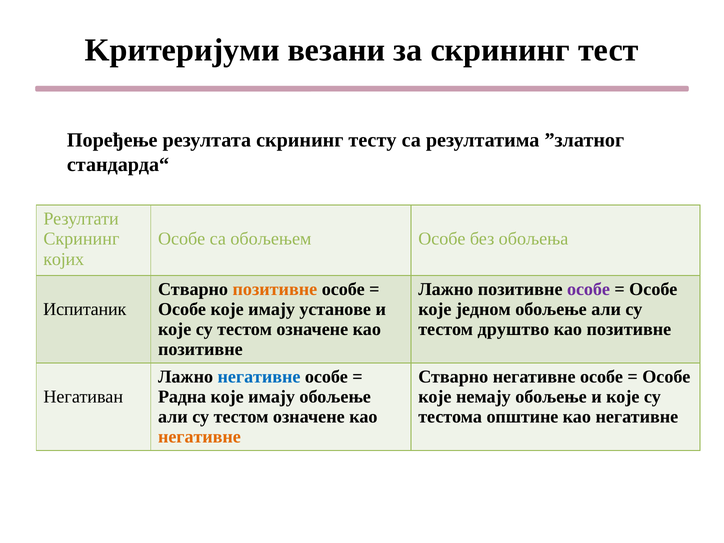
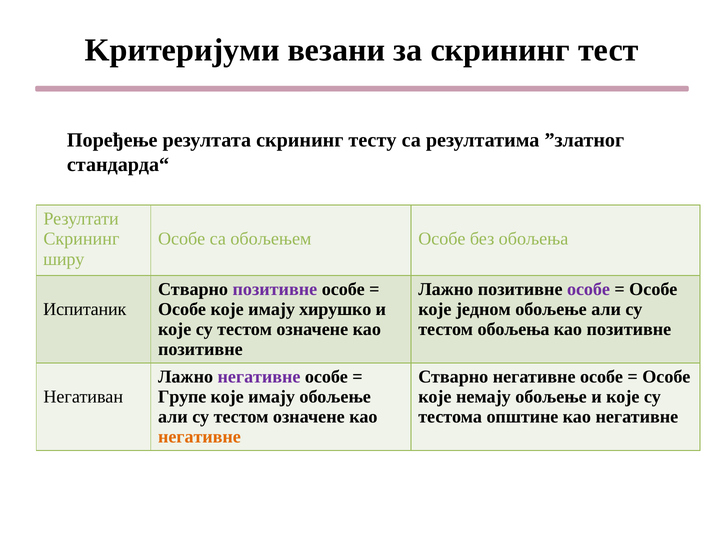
којих: којих -> ширу (64, 259)
позитивне colour: orange -> purple (275, 289)
установе: установе -> хирушко (335, 309)
тестом друштво: друштво -> обољења (514, 329)
негативне colour: blue -> purple (259, 377)
Радна: Радна -> Групе (182, 397)
